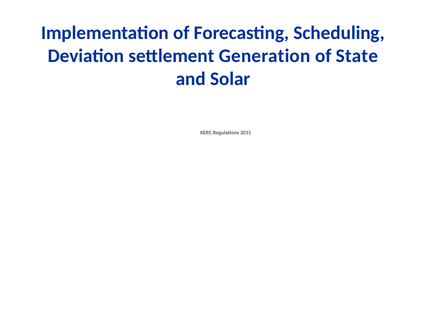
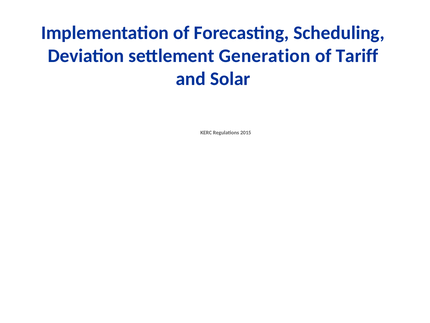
State: State -> Tariff (357, 56)
